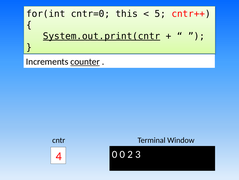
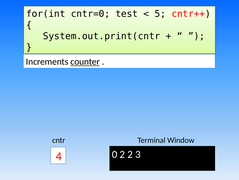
this: this -> test (127, 14)
System.out.print(cntr underline: present -> none (102, 36)
0 0: 0 -> 2 (122, 154)
